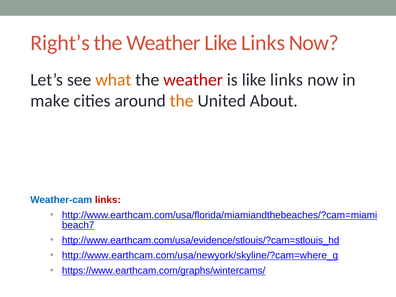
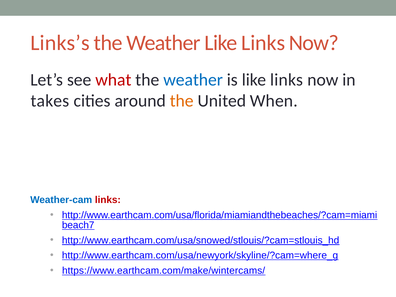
Right’s: Right’s -> Links’s (60, 43)
what colour: orange -> red (113, 80)
weather colour: red -> blue (193, 80)
make: make -> takes (50, 101)
About: About -> When (274, 101)
http://www.earthcam.com/usa/evidence/stlouis/?cam=stlouis_hd: http://www.earthcam.com/usa/evidence/stlouis/?cam=stlouis_hd -> http://www.earthcam.com/usa/snowed/stlouis/?cam=stlouis_hd (201, 240)
https://www.earthcam.com/graphs/wintercams/: https://www.earthcam.com/graphs/wintercams/ -> https://www.earthcam.com/make/wintercams/ (164, 271)
